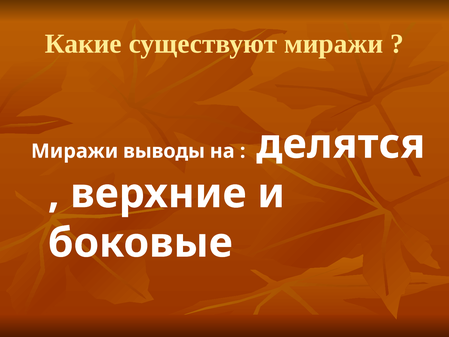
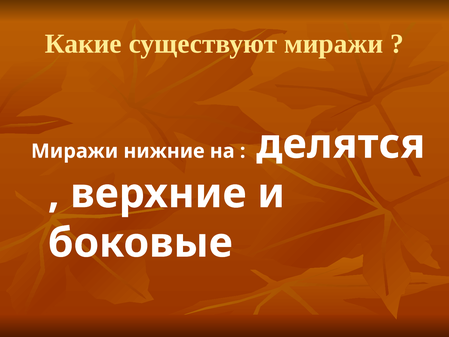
выводы: выводы -> нижние (164, 151)
